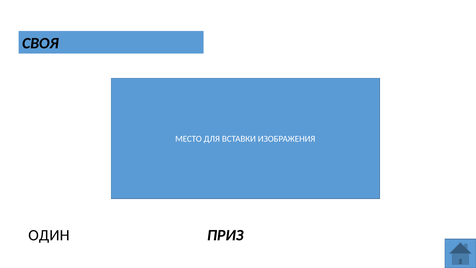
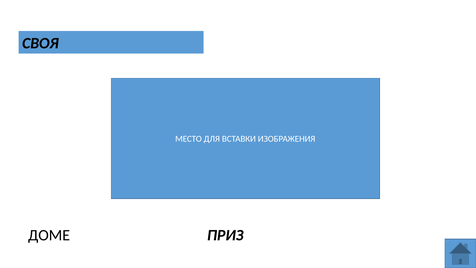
ОДИН: ОДИН -> ДОМЕ (49, 235)
